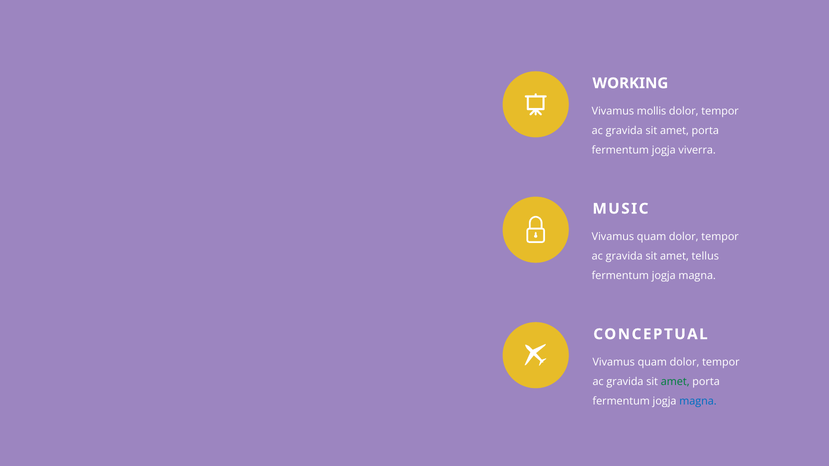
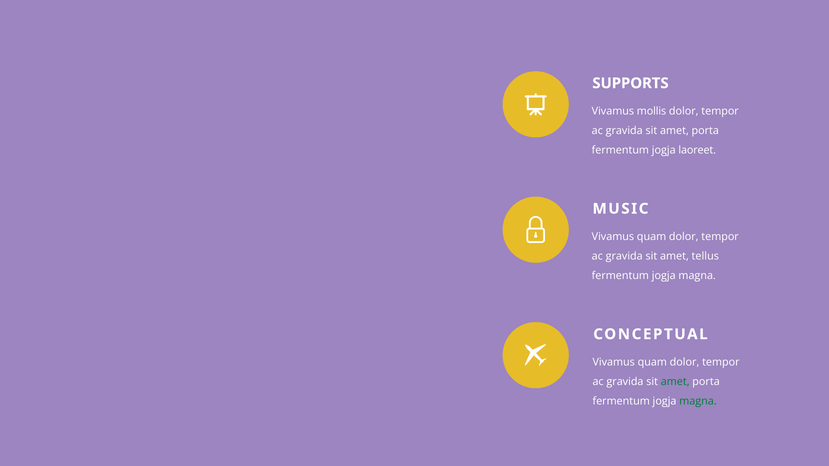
WORKING: WORKING -> SUPPORTS (630, 83)
viverra: viverra -> laoreet (697, 150)
magna colour: blue -> green (698, 401)
